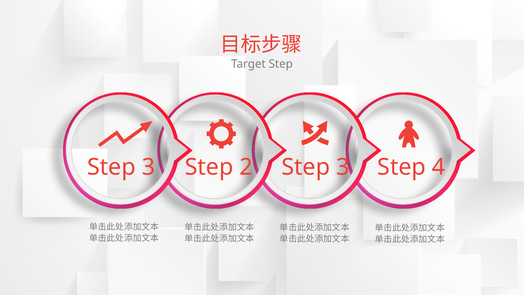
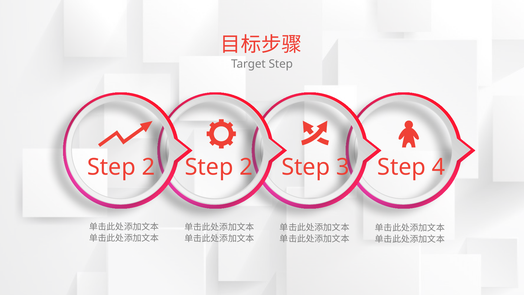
3: 3 -> 2 (149, 167)
